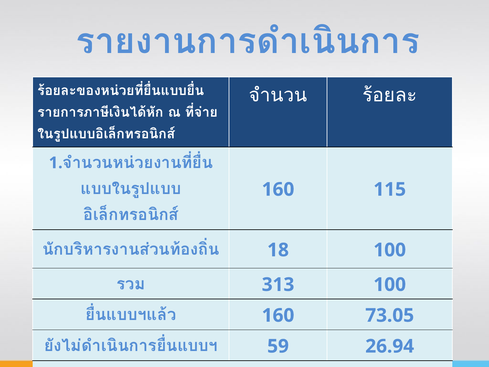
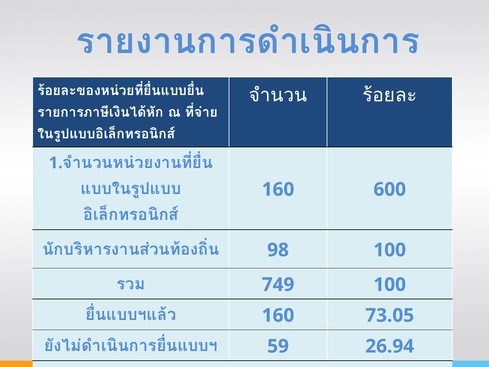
115: 115 -> 600 (390, 189)
18: 18 -> 98 (278, 250)
313: 313 -> 749 (278, 284)
